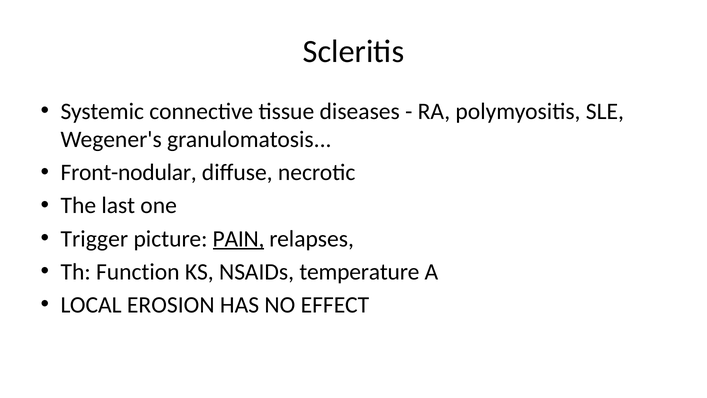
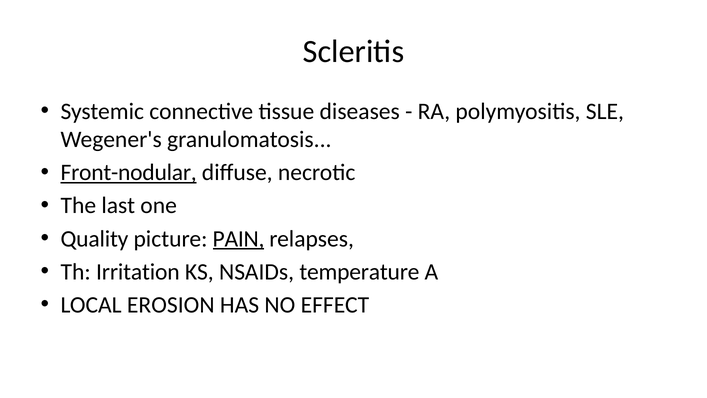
Front-nodular underline: none -> present (129, 173)
Trigger: Trigger -> Quality (94, 239)
Function: Function -> Irritation (138, 272)
